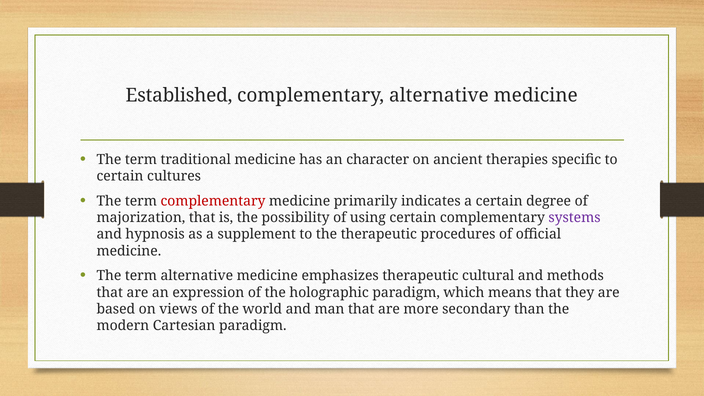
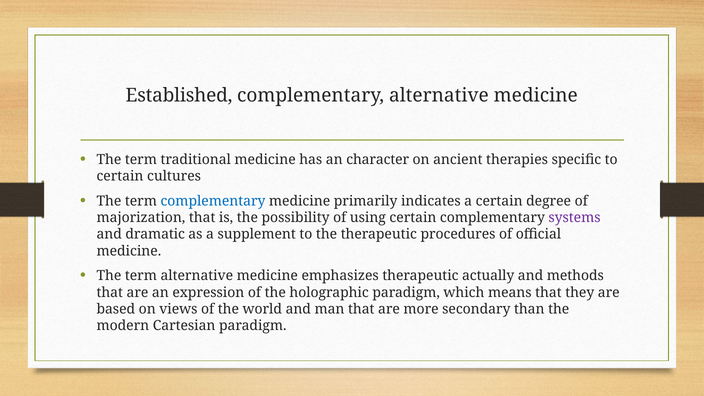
complementary colour: red -> blue (213, 201)
hypnosis: hypnosis -> dramatic (155, 234)
cultural: cultural -> actually (488, 276)
